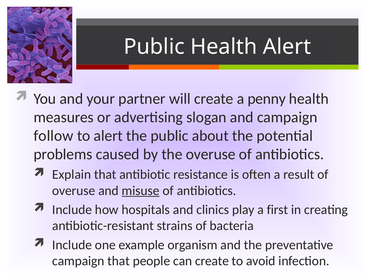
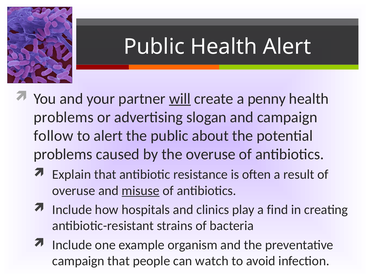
will underline: none -> present (180, 99)
measures: measures -> problems (64, 117)
first: first -> find (277, 209)
can create: create -> watch (212, 261)
